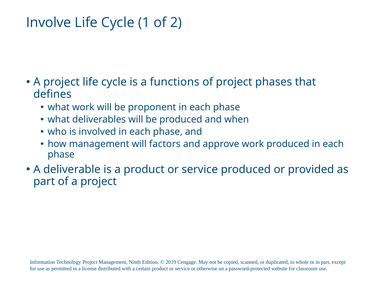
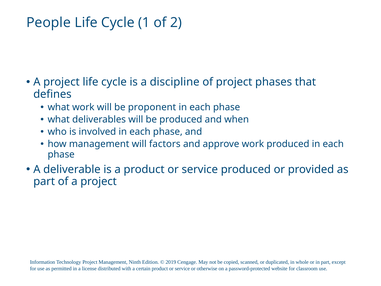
Involve: Involve -> People (49, 23)
functions: functions -> discipline (175, 82)
